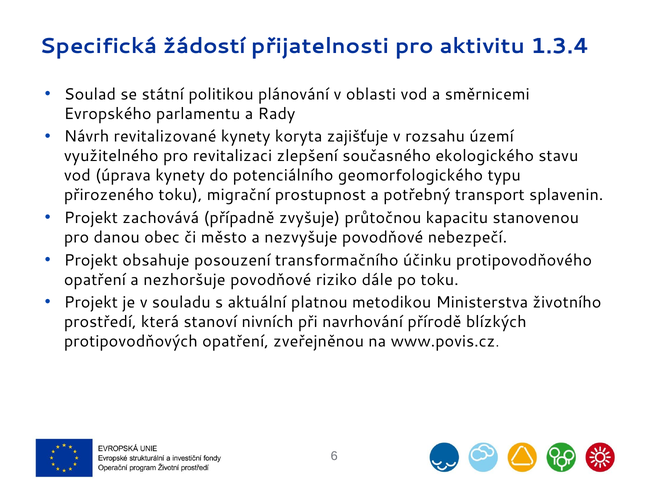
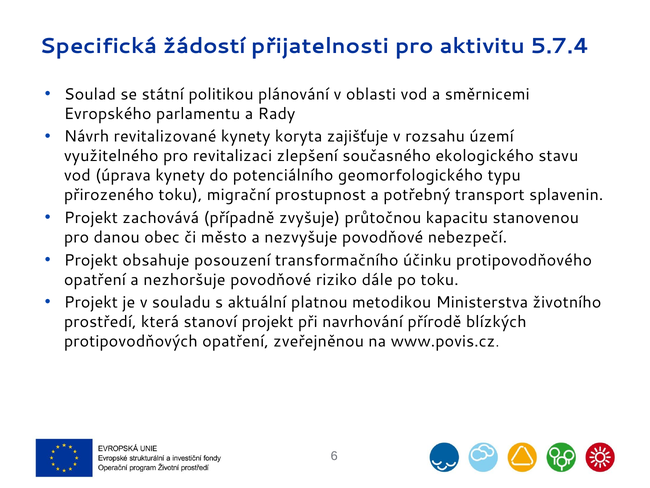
1.3.4: 1.3.4 -> 5.7.4 (560, 46)
stanoví nivních: nivních -> projekt (268, 322)
